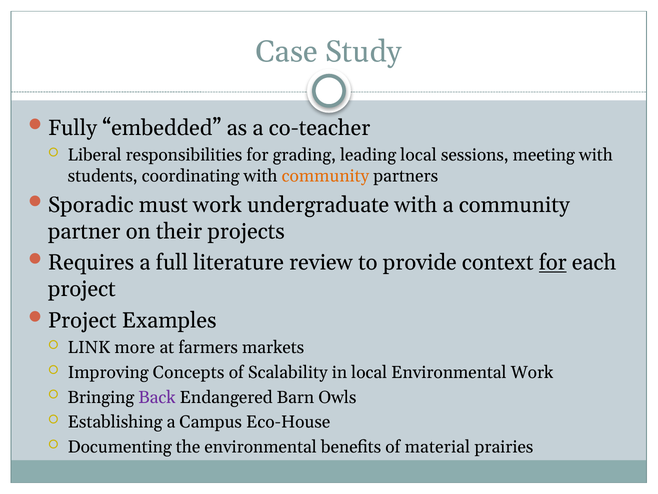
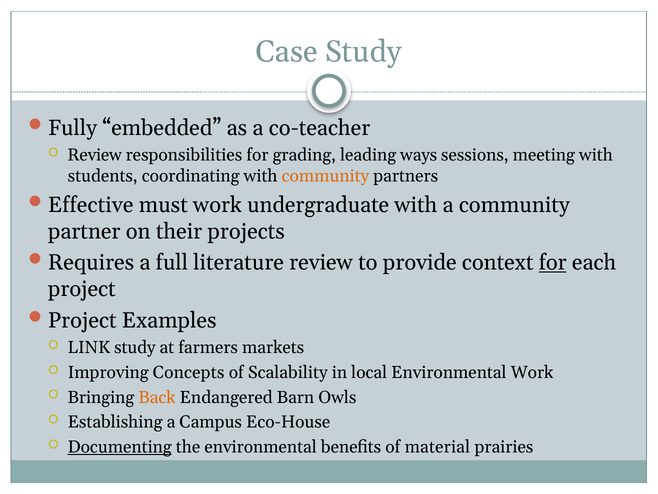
Liberal: Liberal -> Review (95, 155)
leading local: local -> ways (419, 155)
Sporadic: Sporadic -> Effective (91, 205)
LINK more: more -> study (135, 347)
Back colour: purple -> orange (157, 397)
Documenting underline: none -> present (120, 447)
